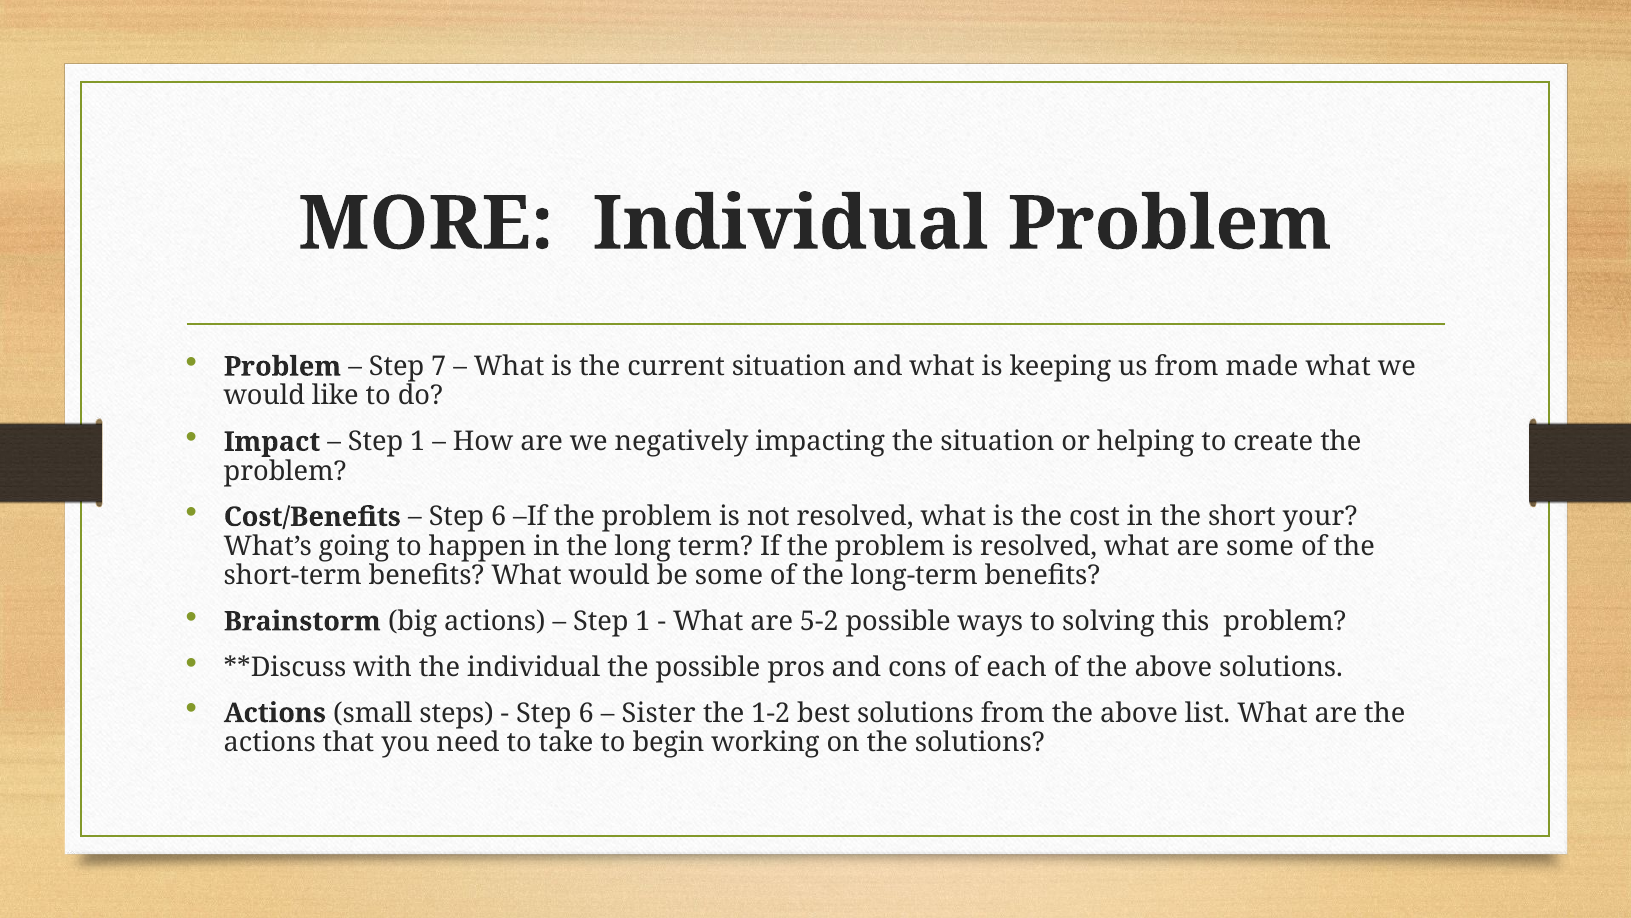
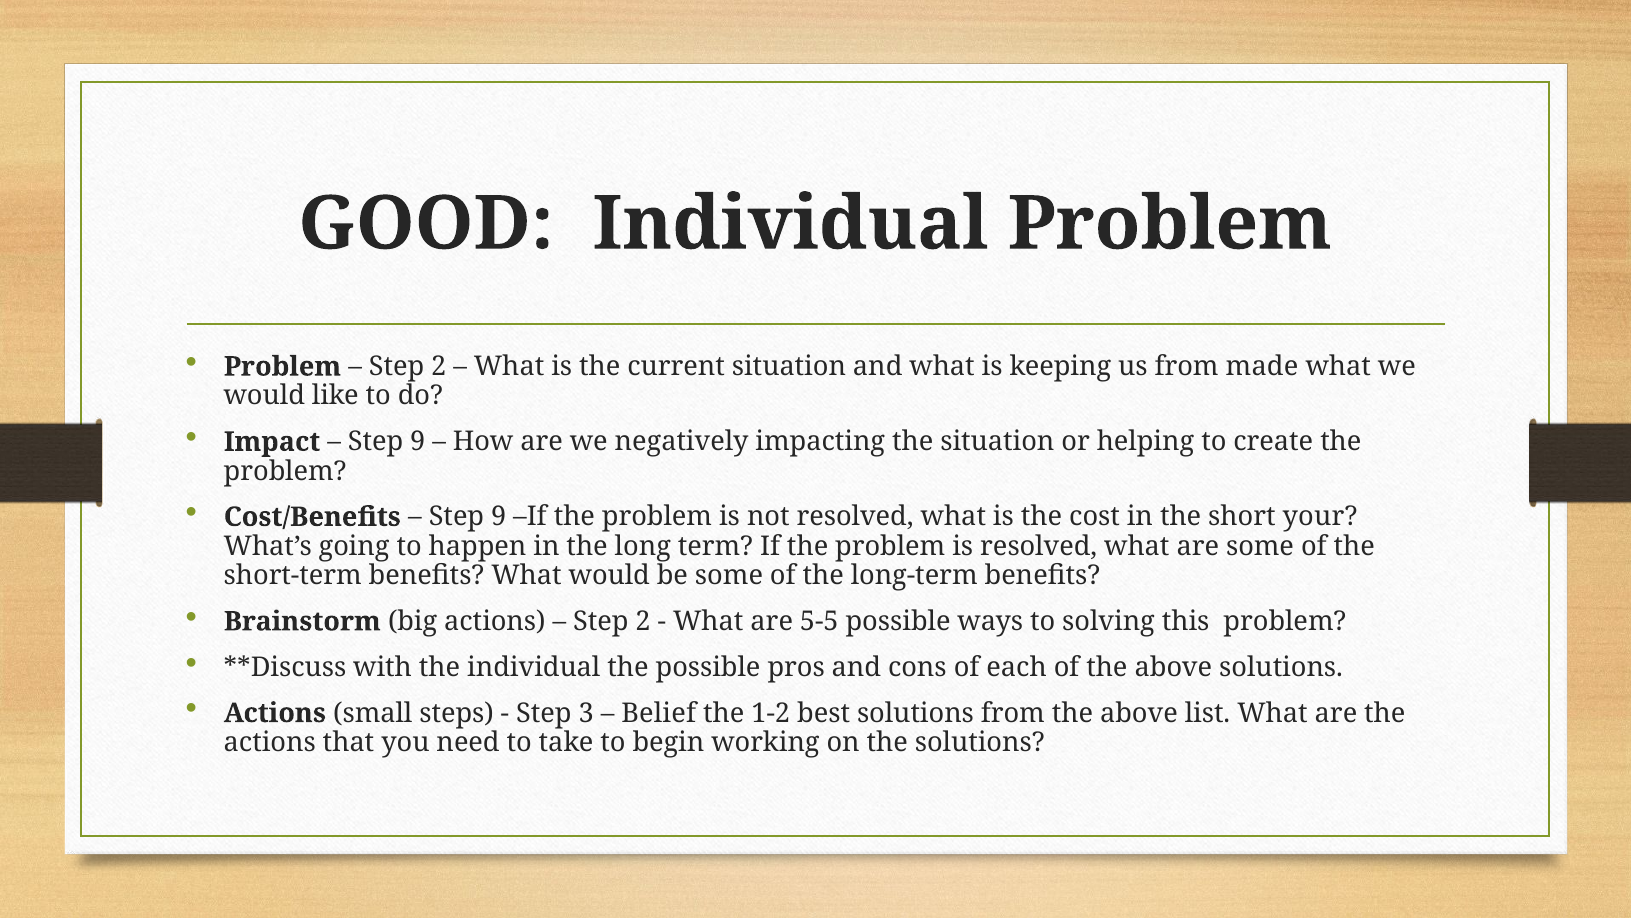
MORE: MORE -> GOOD (426, 224)
7: 7 -> 2 (439, 366)
1: 1 -> 9 (418, 442)
6: 6 -> 9 (499, 517)
1: 1 -> 2 (643, 621)
5-2: 5-2 -> 5-5 (819, 621)
6: 6 -> 3 (586, 713)
Sister: Sister -> Belief (659, 713)
